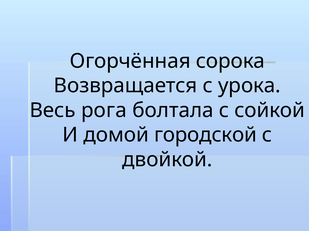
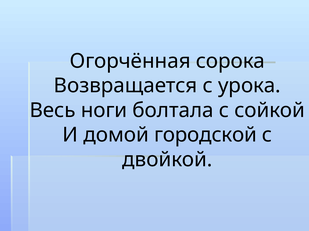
рога: рога -> ноги (104, 111)
